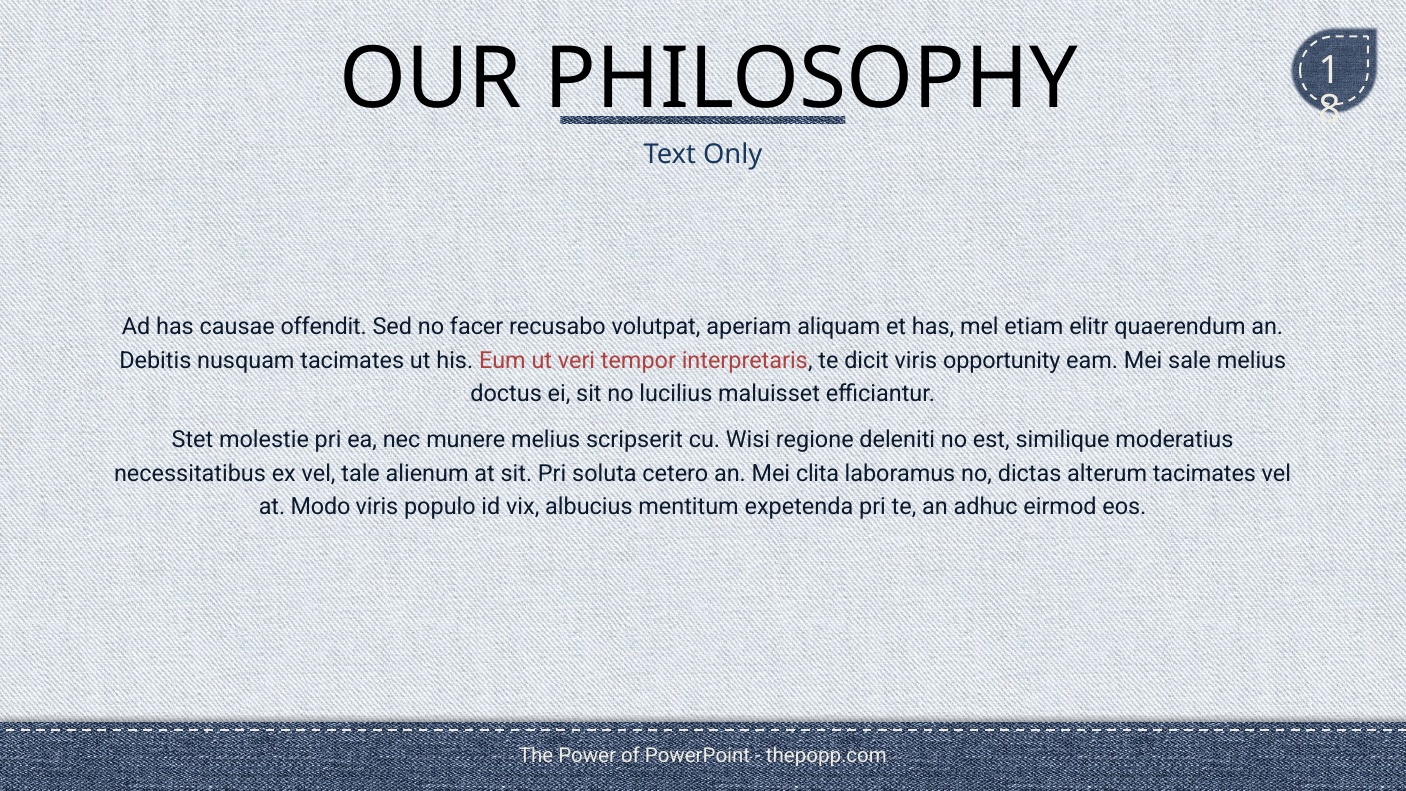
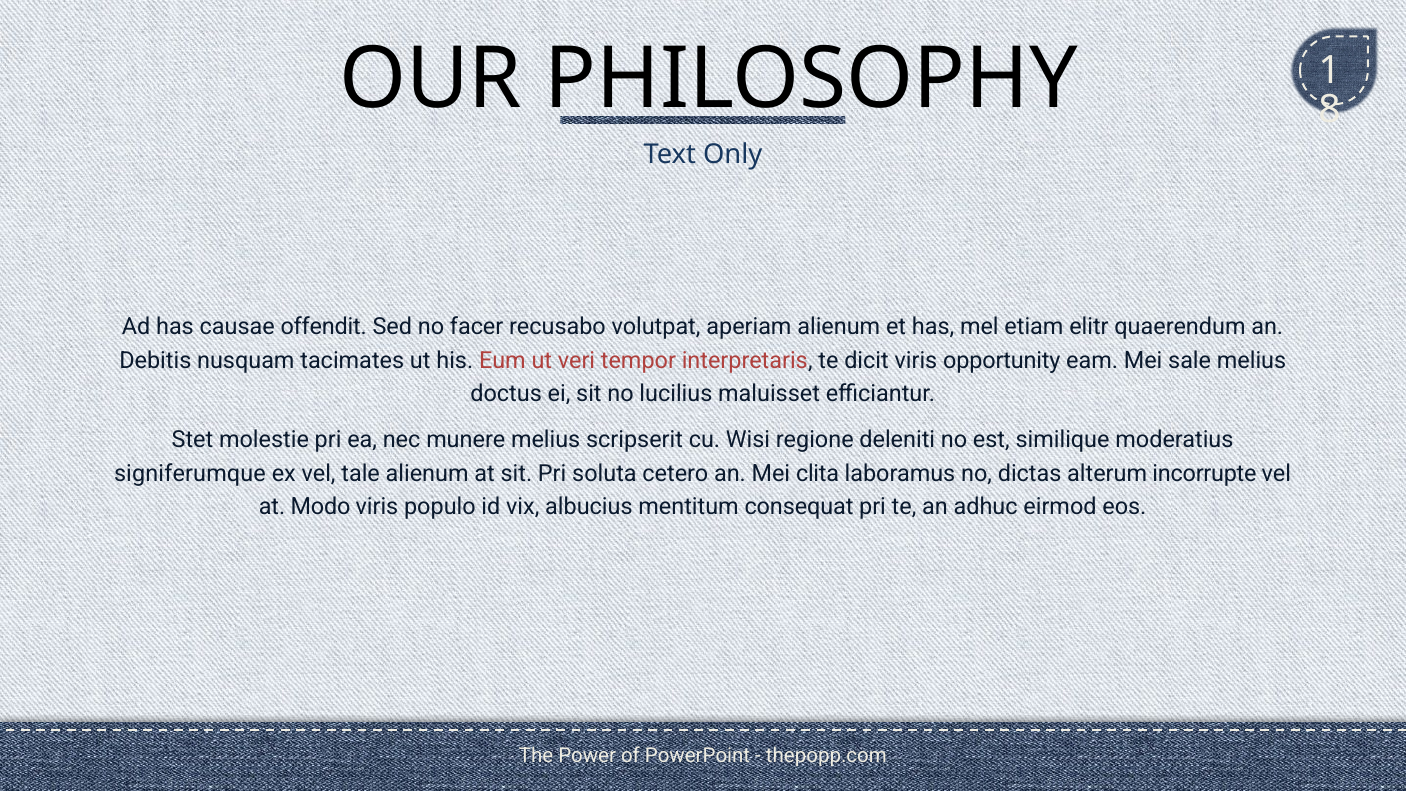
aperiam aliquam: aliquam -> alienum (839, 327)
necessitatibus: necessitatibus -> signiferumque (190, 473)
alterum tacimates: tacimates -> incorrupte (1205, 473)
expetenda: expetenda -> consequat (799, 507)
